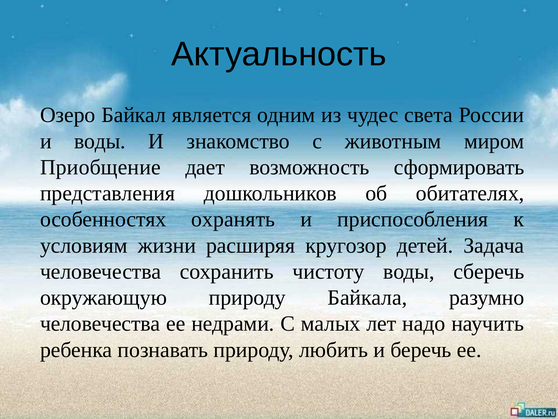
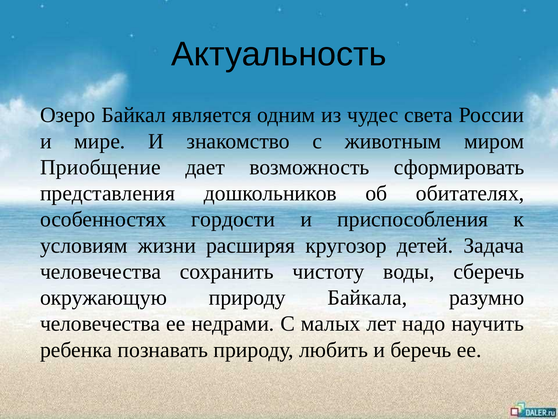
и воды: воды -> мире (100, 141)
охранять: охранять -> гордости (233, 219)
